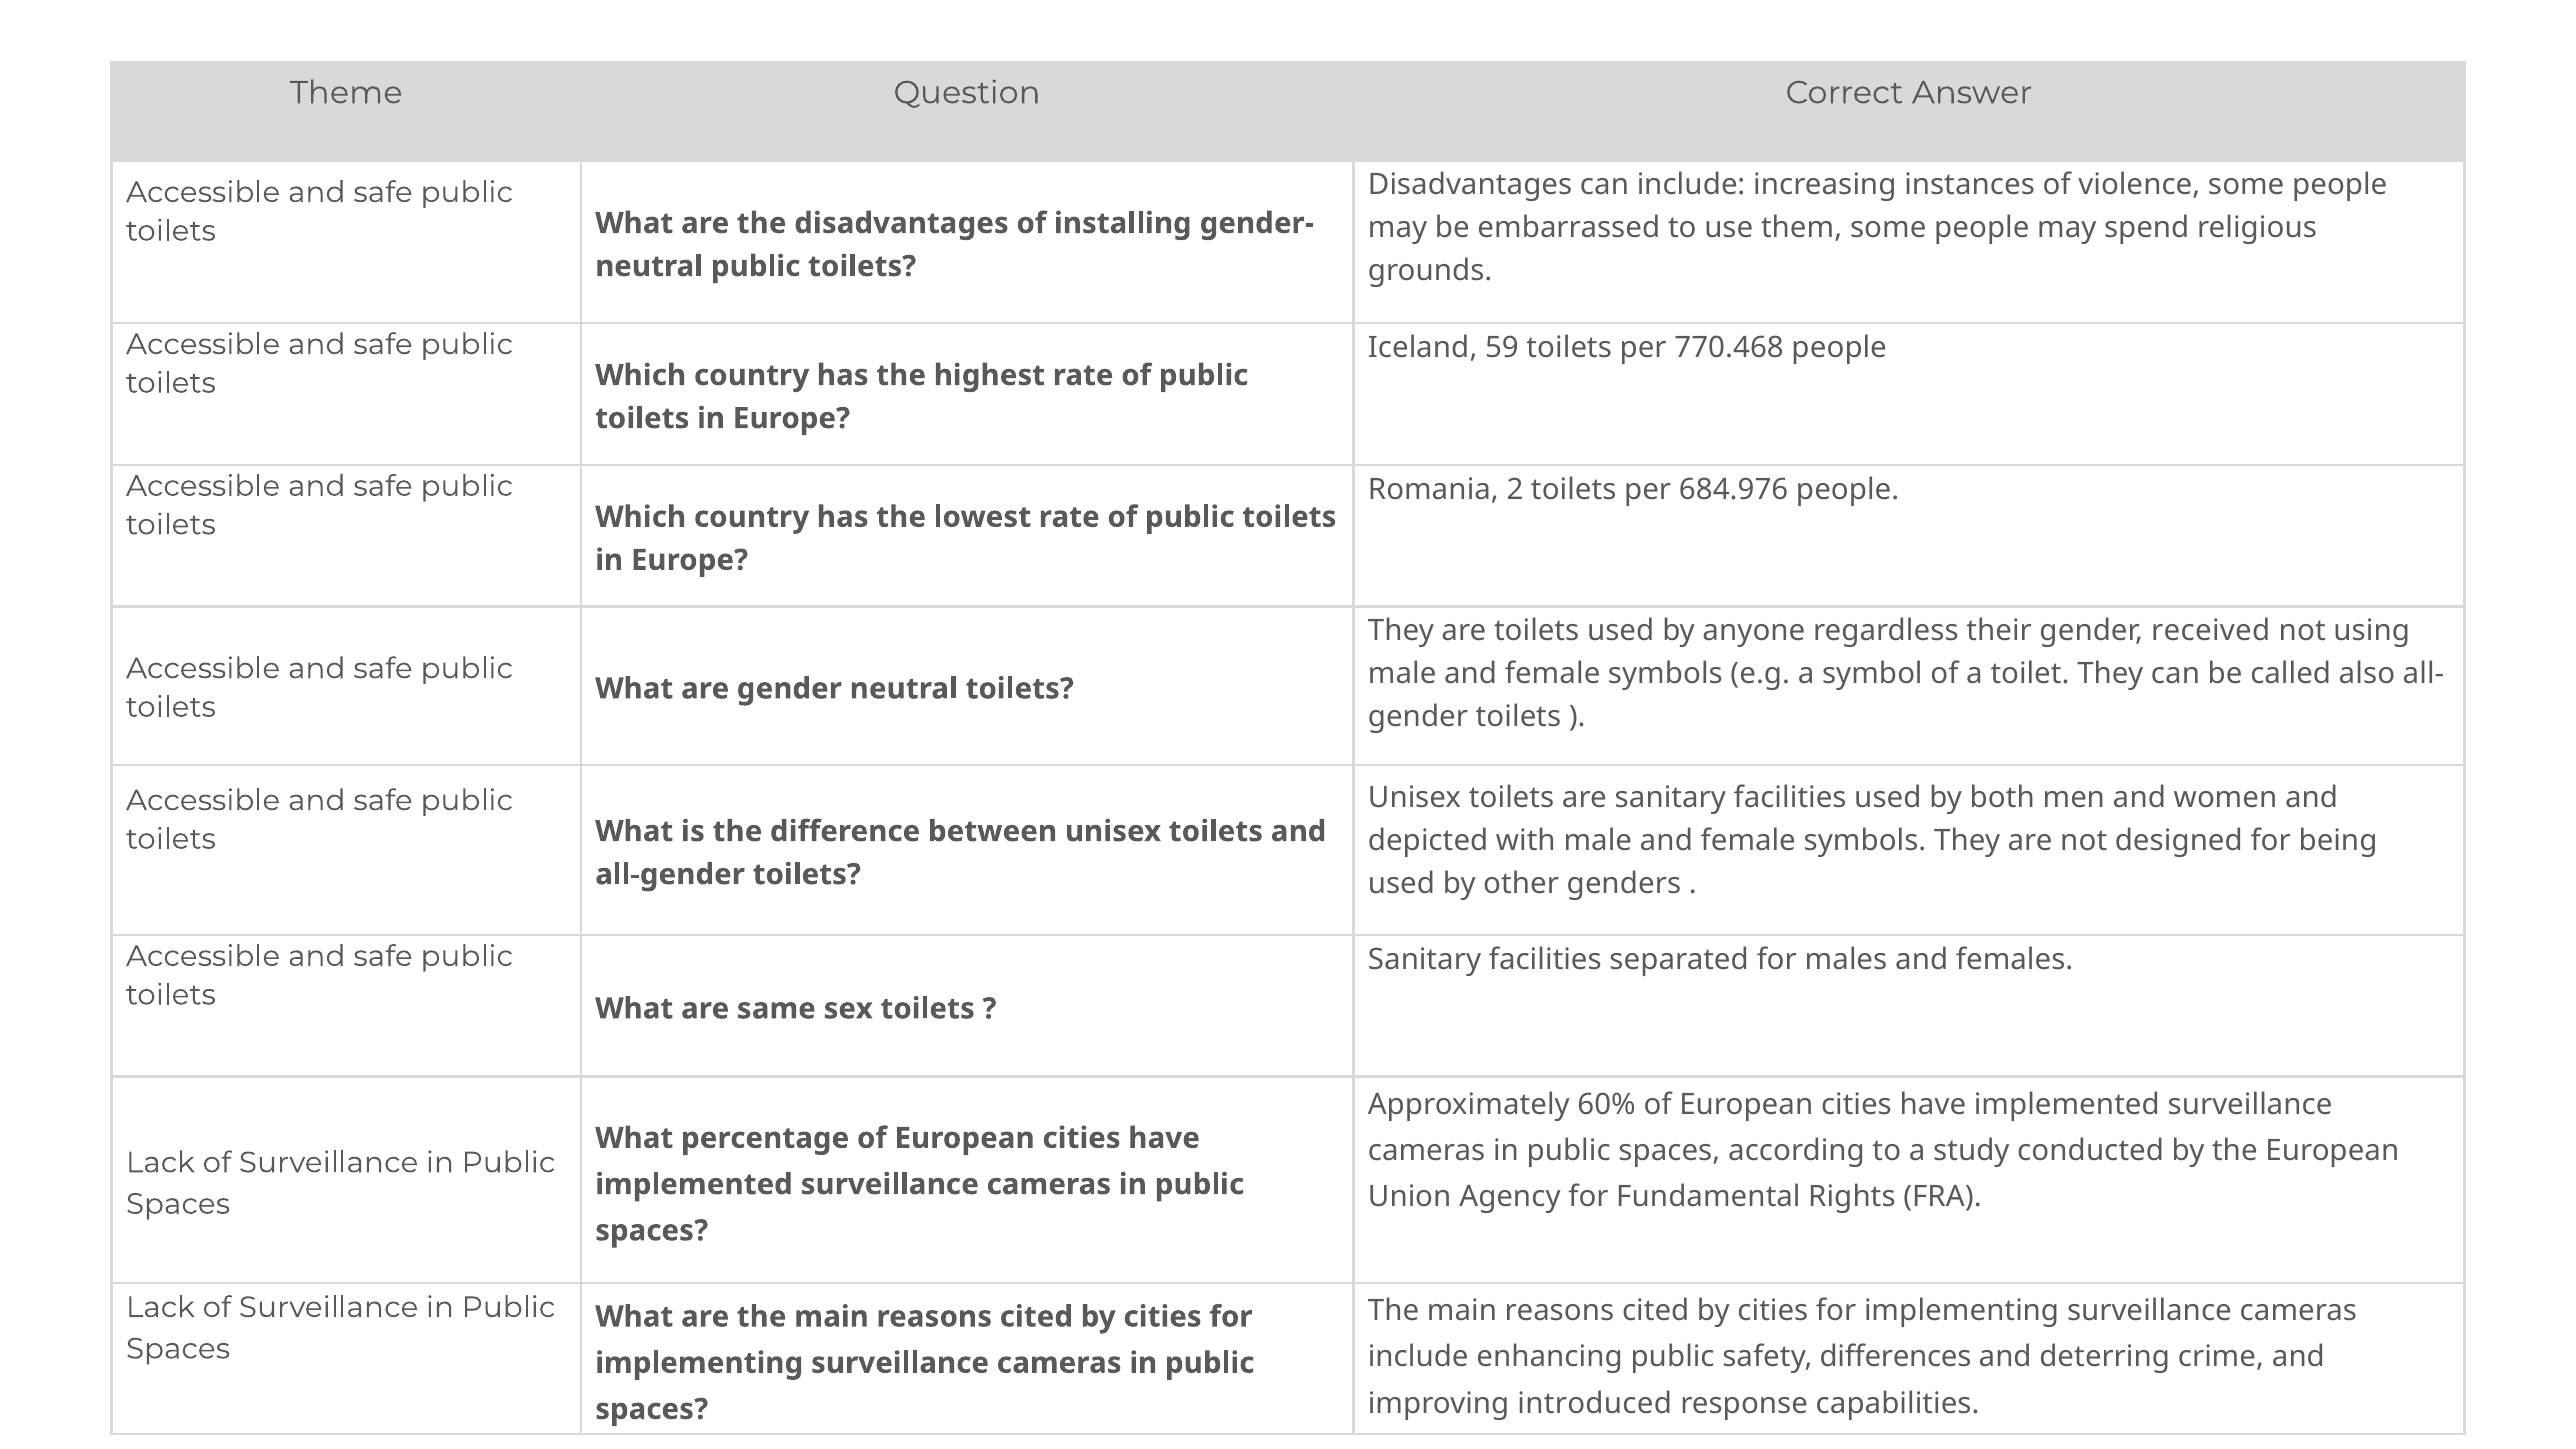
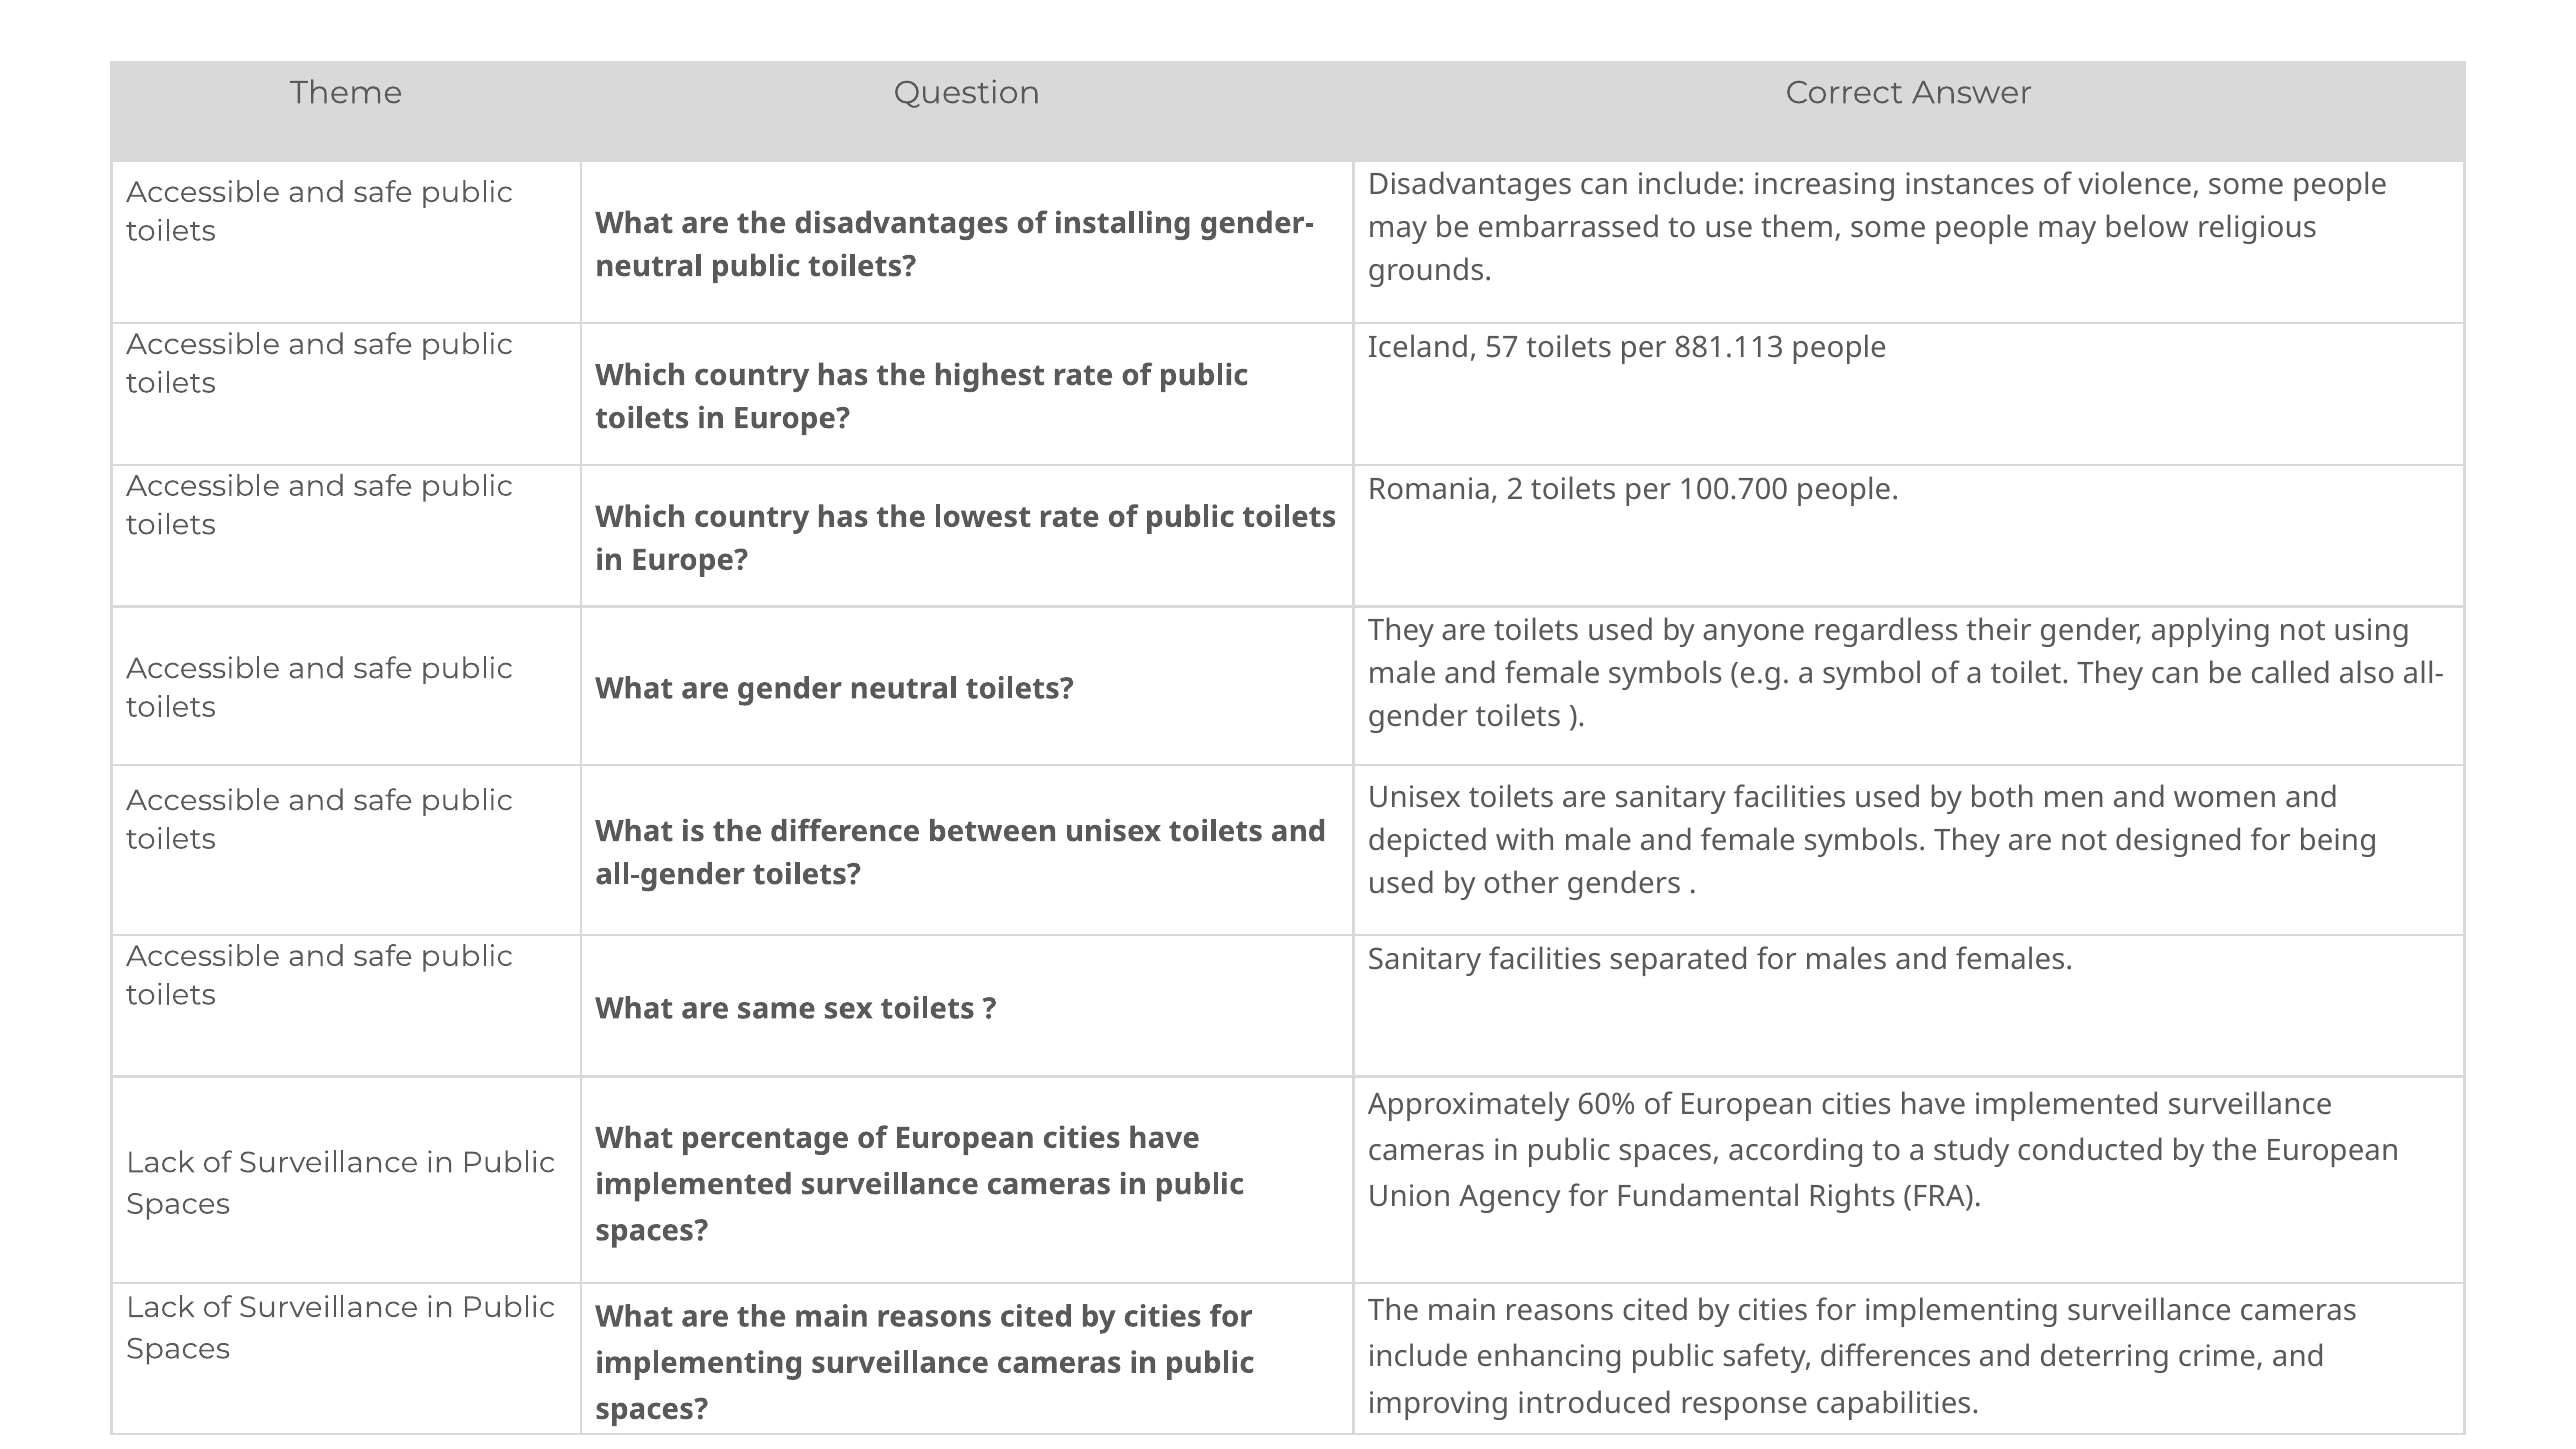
spend: spend -> below (2147, 228)
59: 59 -> 57 (1502, 348)
770.468: 770.468 -> 881.113 (1729, 348)
684.976: 684.976 -> 100.700 (1734, 489)
received: received -> applying (2211, 631)
